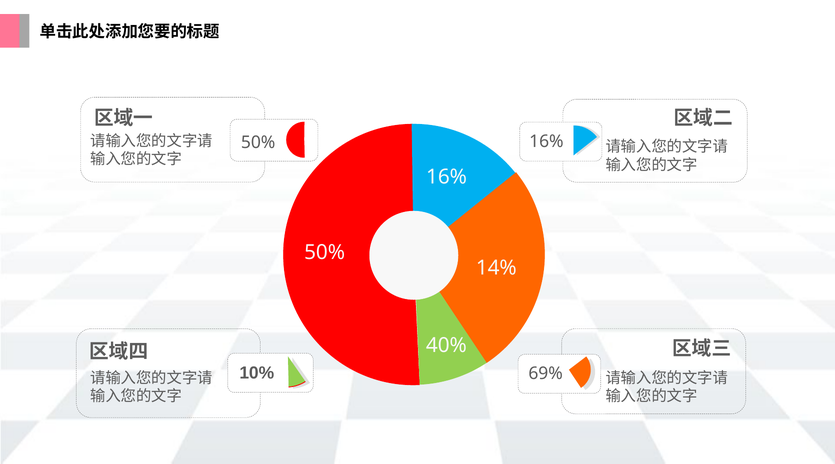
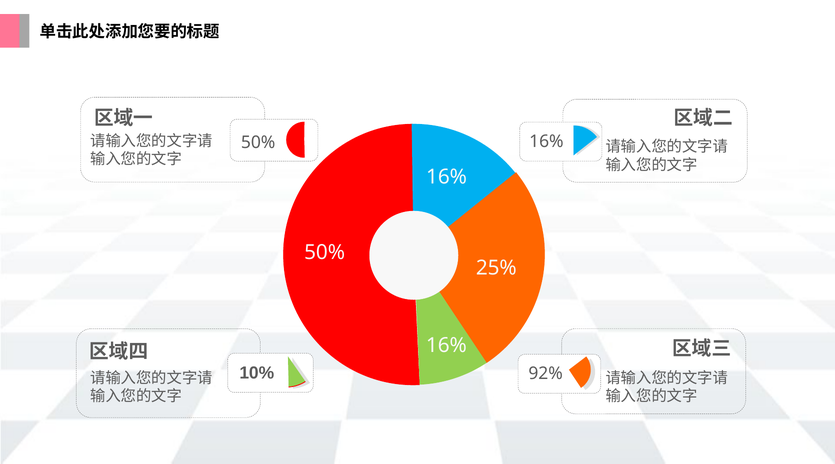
14%: 14% -> 25% (496, 268)
40%: 40% -> 16% (446, 345)
69%: 69% -> 92% (546, 373)
